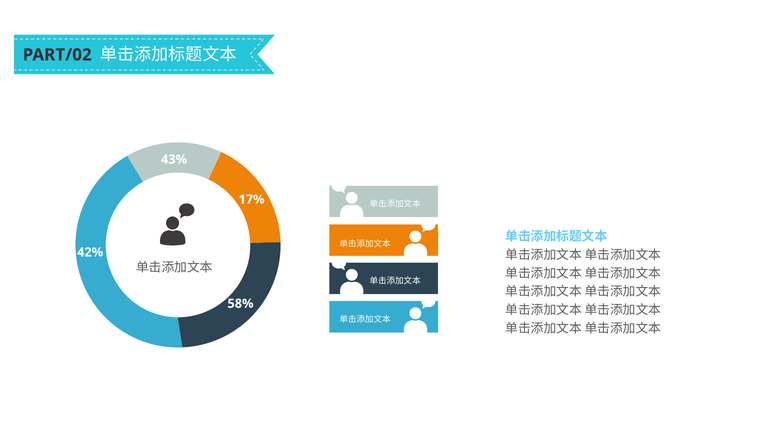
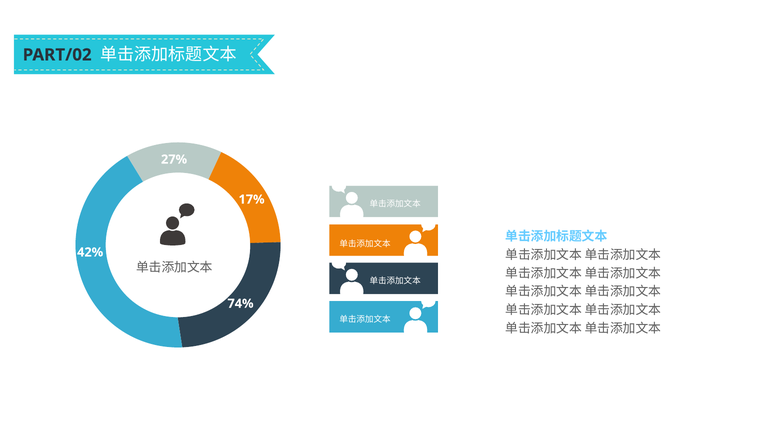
43%: 43% -> 27% (174, 159)
58%: 58% -> 74% (240, 303)
